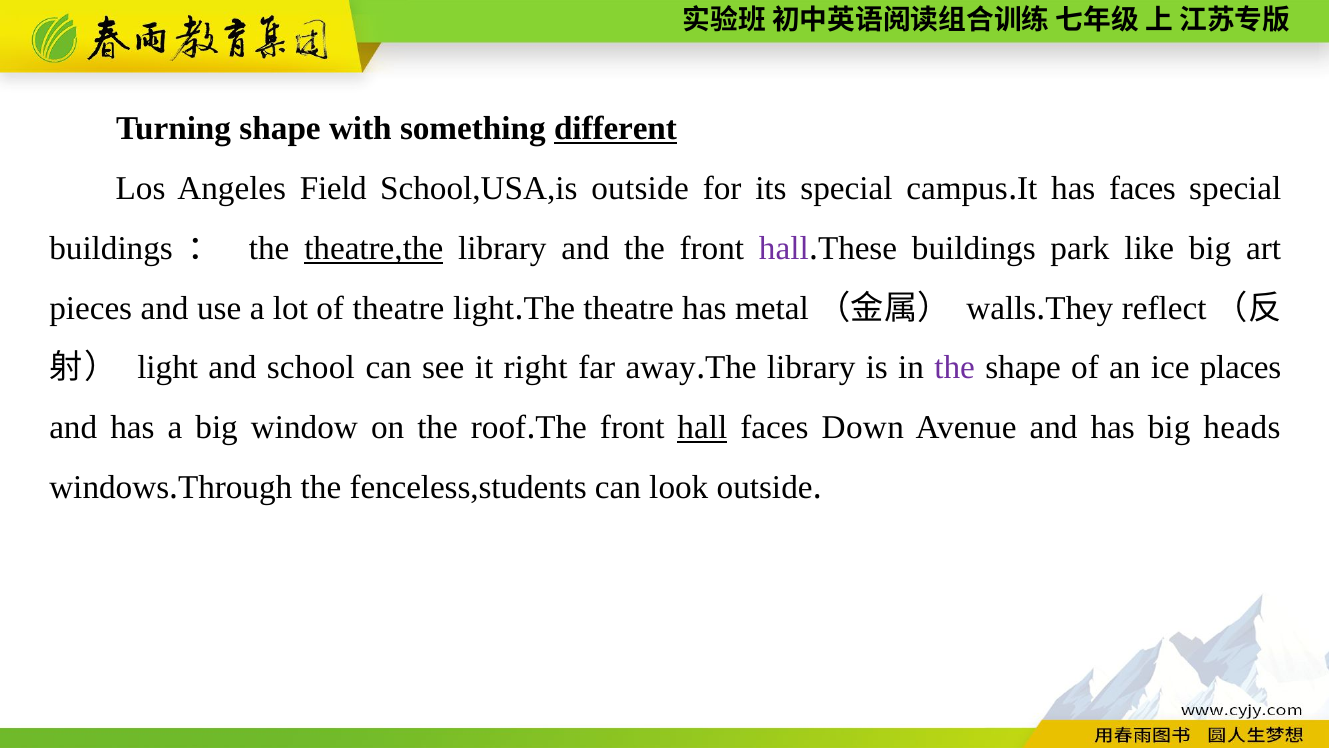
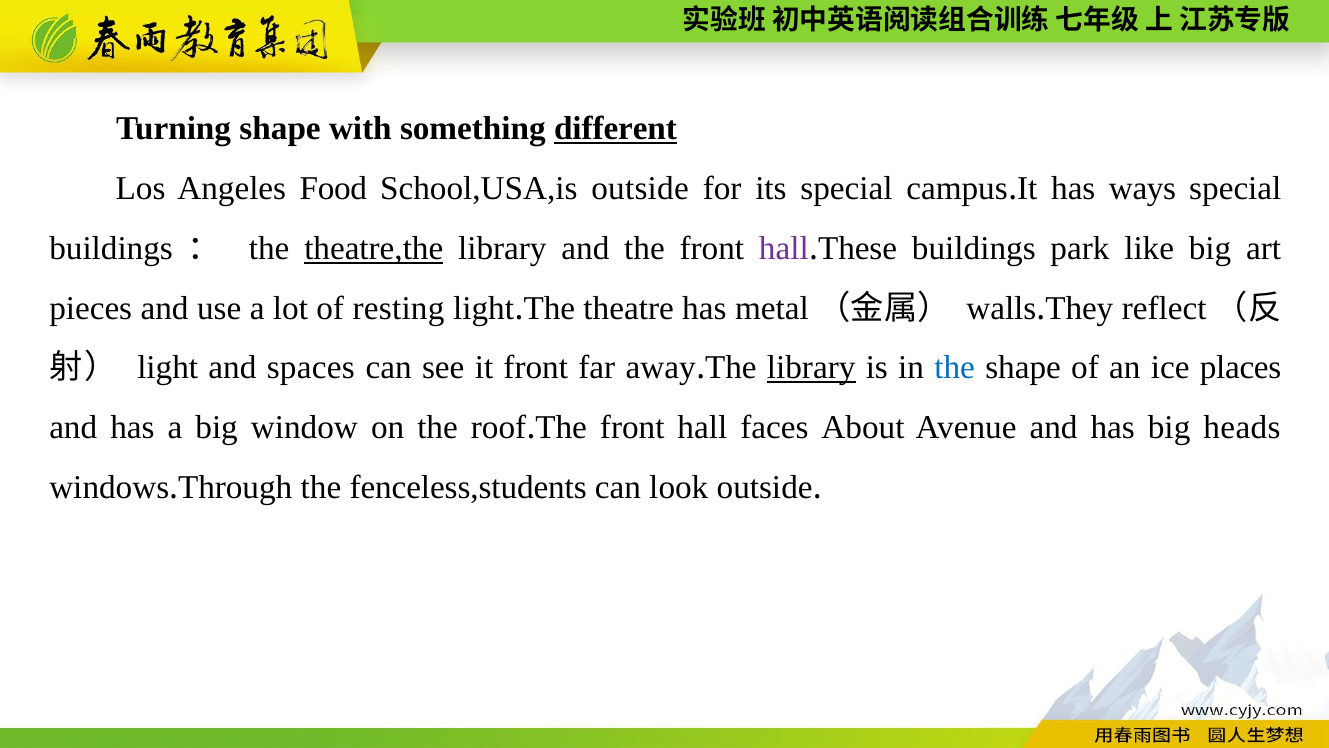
Field: Field -> Food (333, 188)
has faces: faces -> ways (1143, 188)
of theatre: theatre -> resting (399, 308)
school: school -> spaces (311, 368)
it right: right -> front (536, 368)
library underline: none -> present (811, 368)
the colour: purple -> blue (955, 368)
hall underline: present -> none (702, 428)
Down: Down -> About (863, 428)
